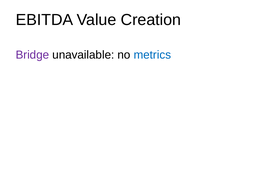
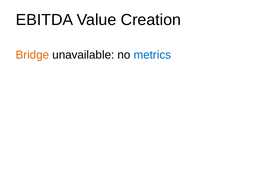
Bridge colour: purple -> orange (32, 55)
